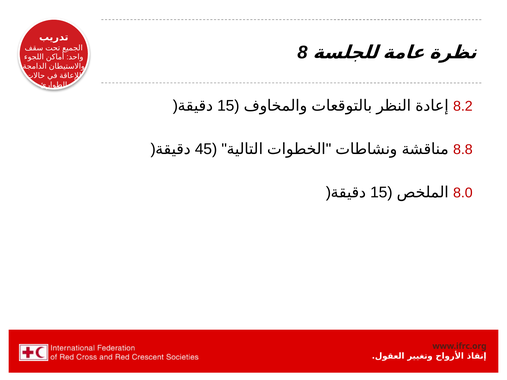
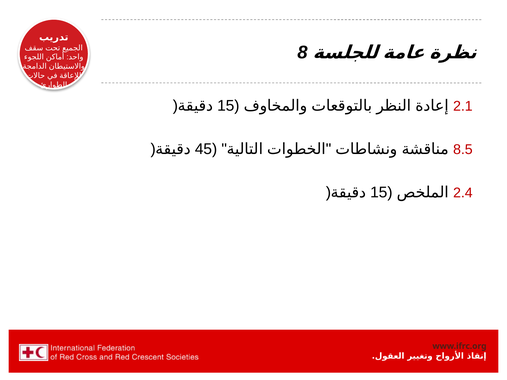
8.2: 8.2 -> 2.1 (463, 106)
8.8: 8.8 -> 8.5 (463, 150)
8.0: 8.0 -> 2.4 (463, 193)
